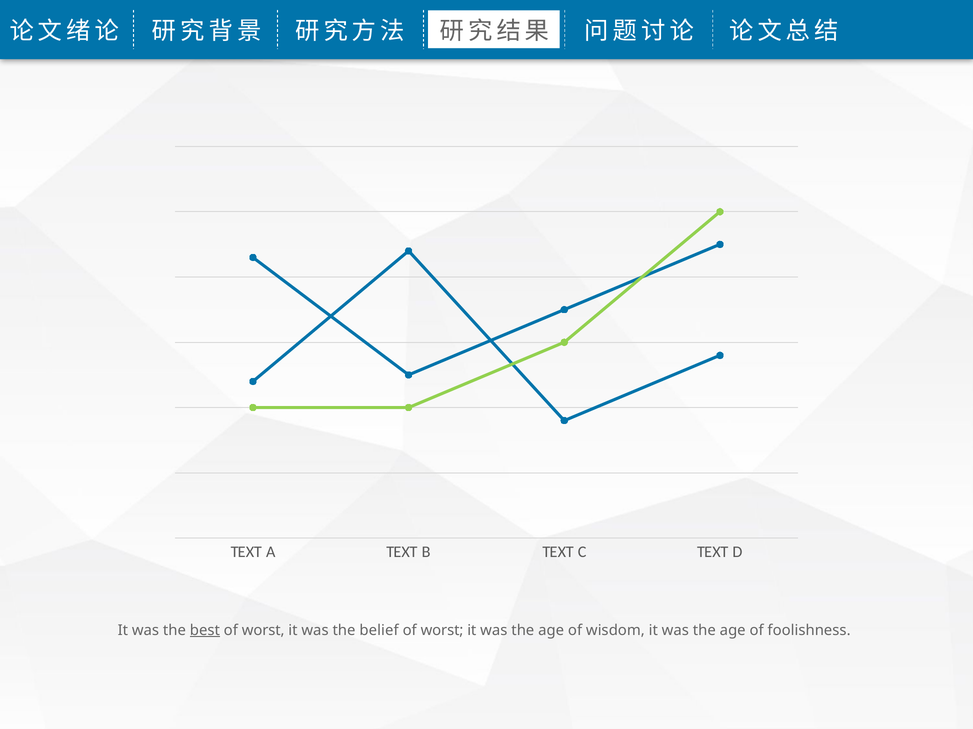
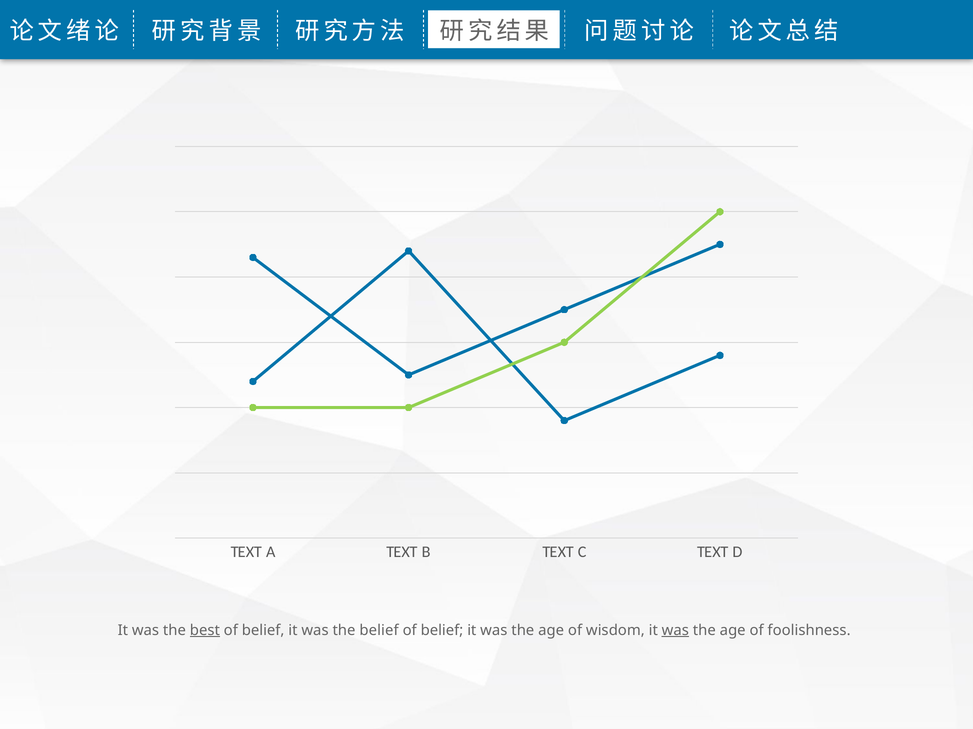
worst: worst -> belief (263, 631)
worst: worst -> belief (442, 631)
was underline: none -> present (675, 631)
